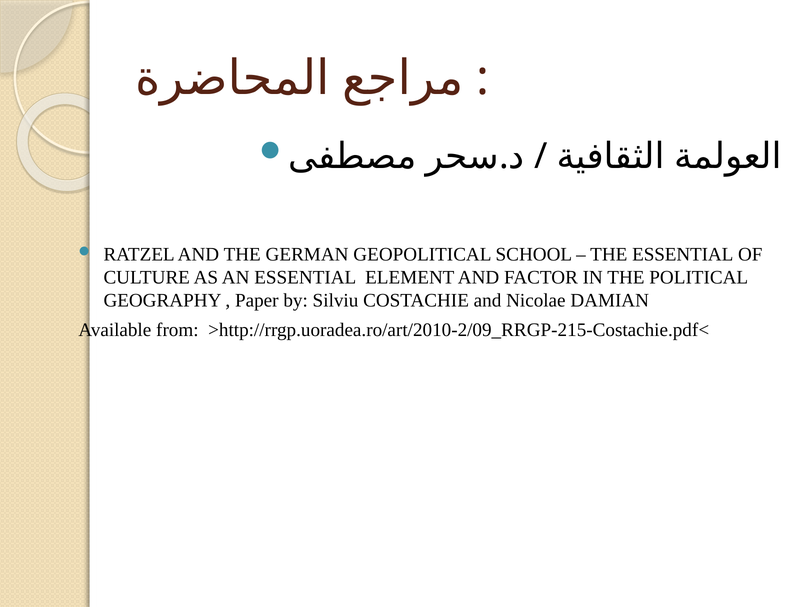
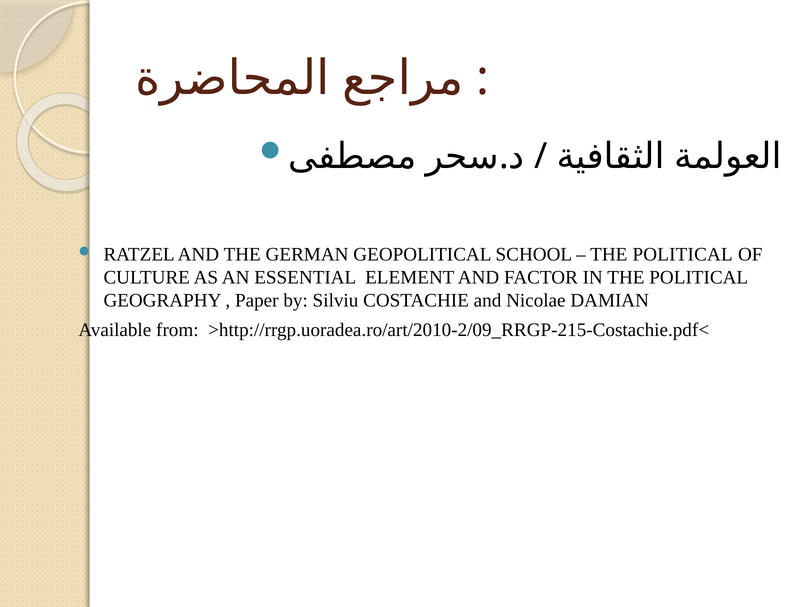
ESSENTIAL: ESSENTIAL -> POLITICAL (683, 254)
